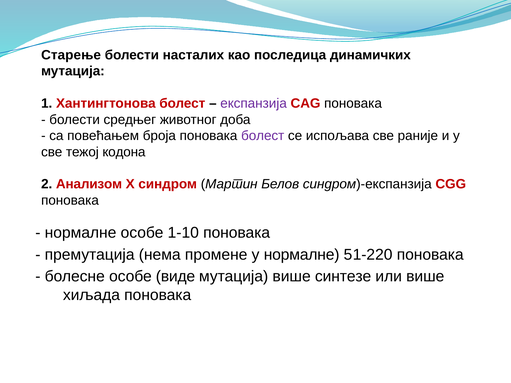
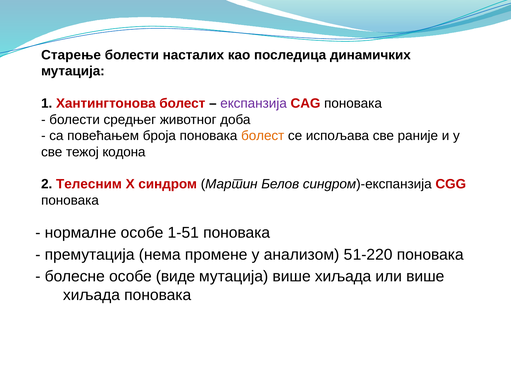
болест colour: purple -> orange (263, 136)
Анализом: Анализом -> Телесним (89, 184)
1-10: 1-10 -> 1-51 (183, 233)
у нормалне: нормалне -> анализом (302, 255)
мутација више синтезе: синтезе -> хиљада (343, 277)
